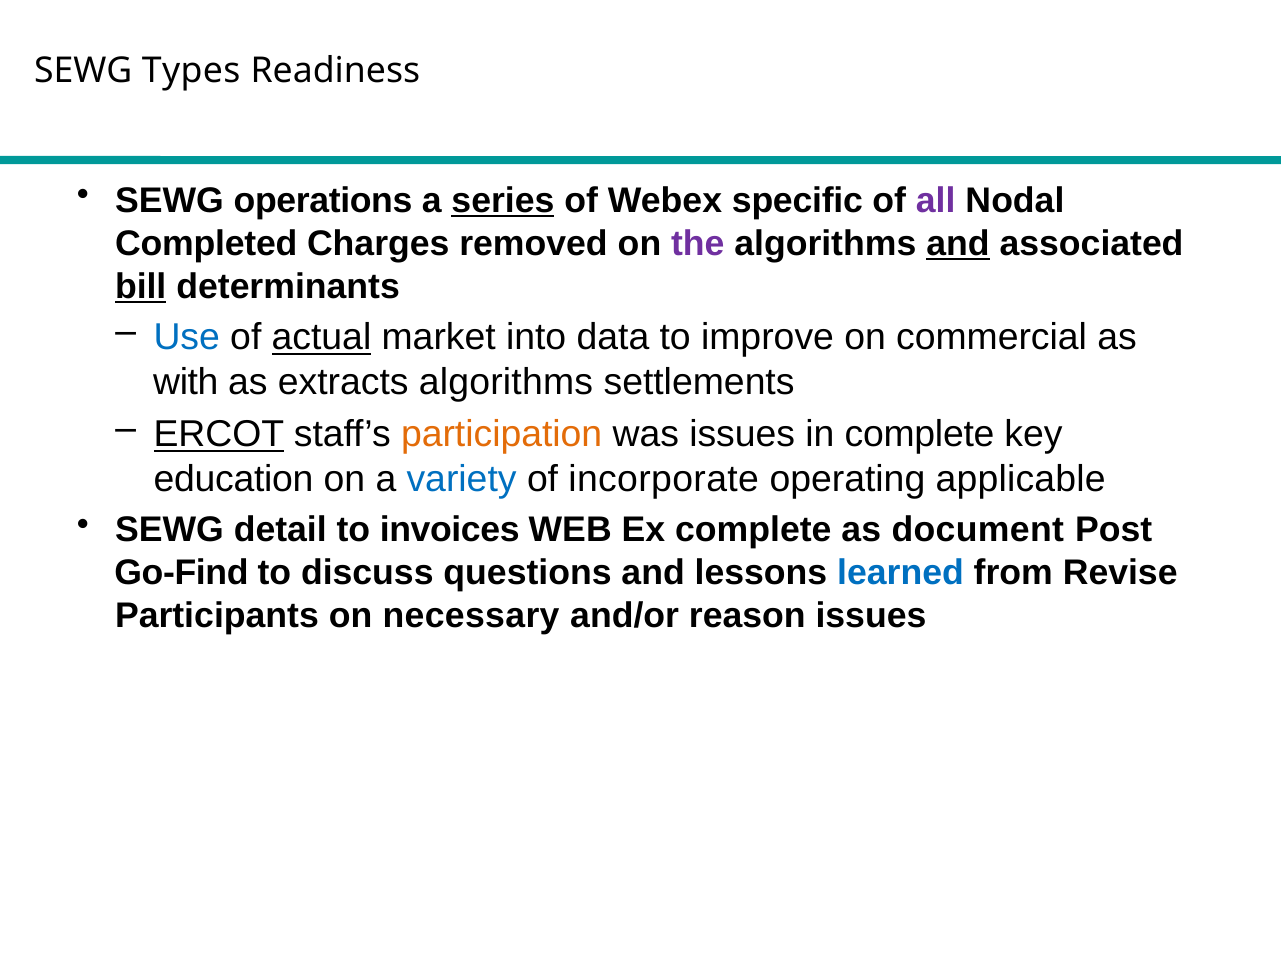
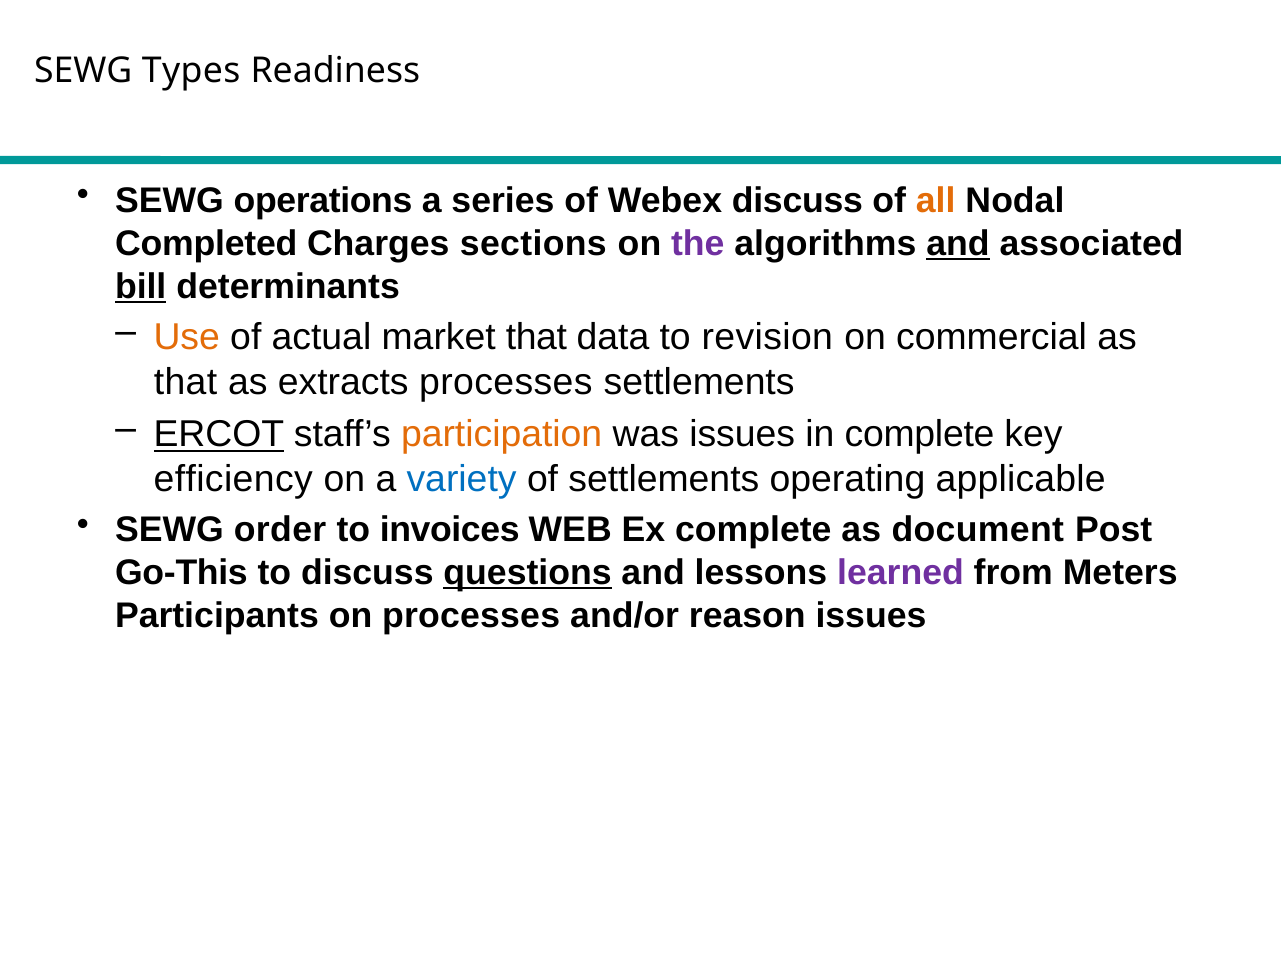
series underline: present -> none (503, 201)
Webex specific: specific -> discuss (797, 201)
all colour: purple -> orange (936, 201)
removed: removed -> sections (533, 244)
Use colour: blue -> orange (187, 338)
actual underline: present -> none (322, 338)
market into: into -> that (536, 338)
improve: improve -> revision (767, 338)
with: with -> that (185, 383)
extracts algorithms: algorithms -> processes (506, 383)
education: education -> efficiency (233, 480)
of incorporate: incorporate -> settlements (664, 480)
detail: detail -> order (280, 531)
Go-Find: Go-Find -> Go-This (181, 573)
questions underline: none -> present (528, 573)
learned colour: blue -> purple (901, 573)
Revise: Revise -> Meters (1120, 573)
on necessary: necessary -> processes (471, 616)
